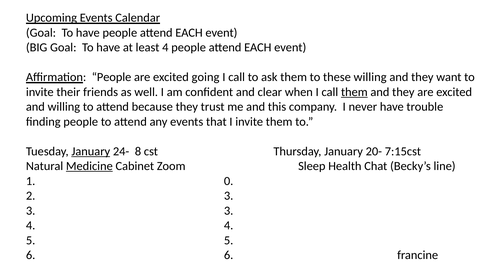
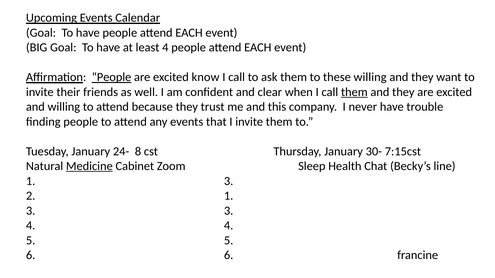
People underline: none -> present (112, 77)
going: going -> know (206, 77)
January underline: present -> none (91, 152)
20-: 20- -> 30- (374, 152)
0: 0 -> 3 (229, 181)
2 3: 3 -> 1 (229, 196)
